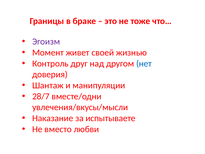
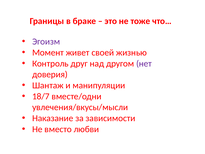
нет colour: blue -> purple (144, 63)
28/7: 28/7 -> 18/7 (41, 96)
испытываете: испытываете -> зависимости (110, 118)
